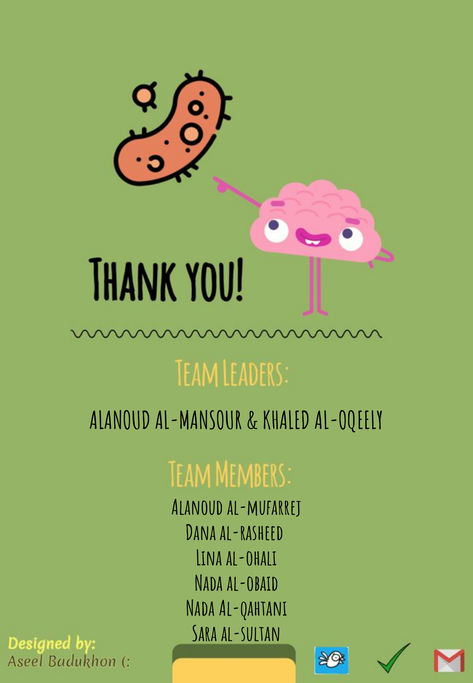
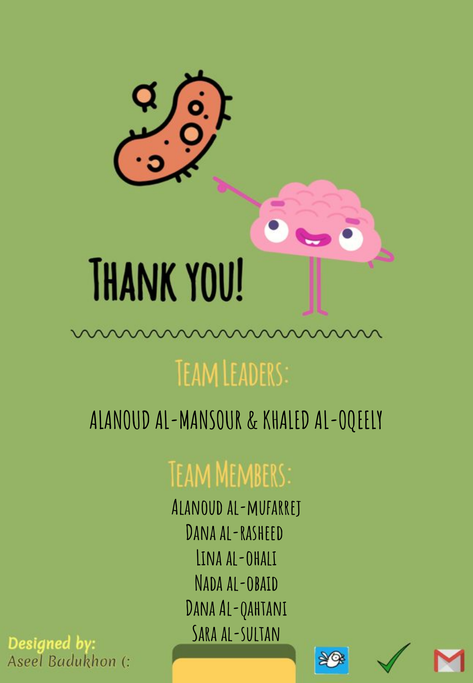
Nada: Nada -> Dana (201, 609)
